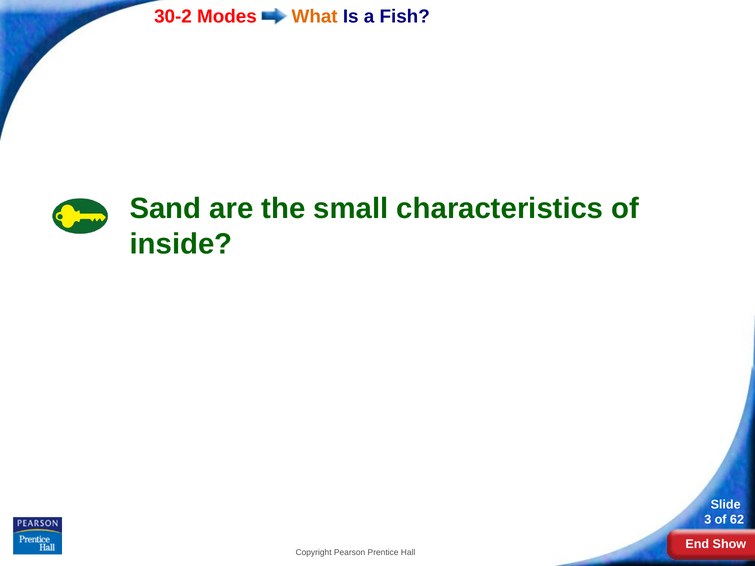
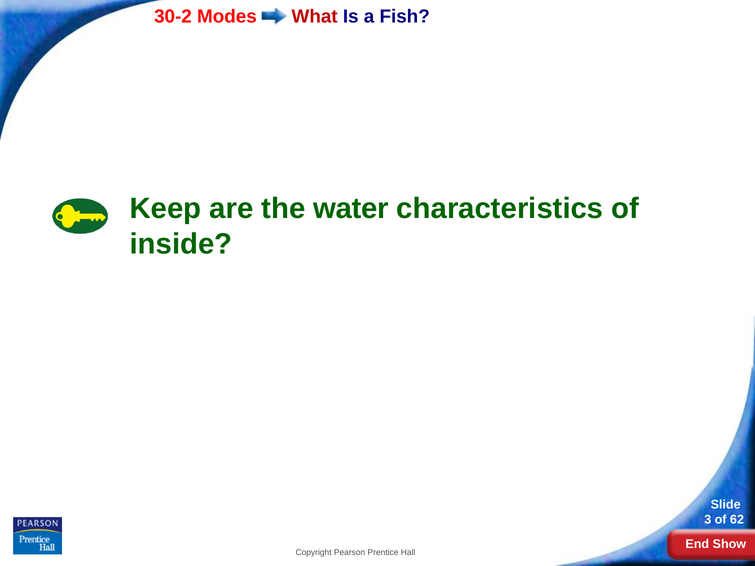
What colour: orange -> red (315, 16)
Sand: Sand -> Keep (165, 209)
small: small -> water (351, 209)
